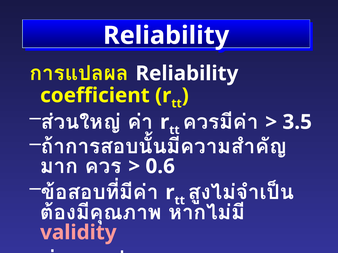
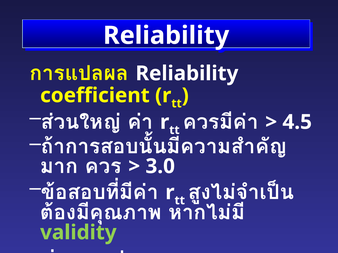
3.5: 3.5 -> 4.5 (297, 122)
0.6: 0.6 -> 3.0 (160, 167)
validity colour: pink -> light green (78, 233)
